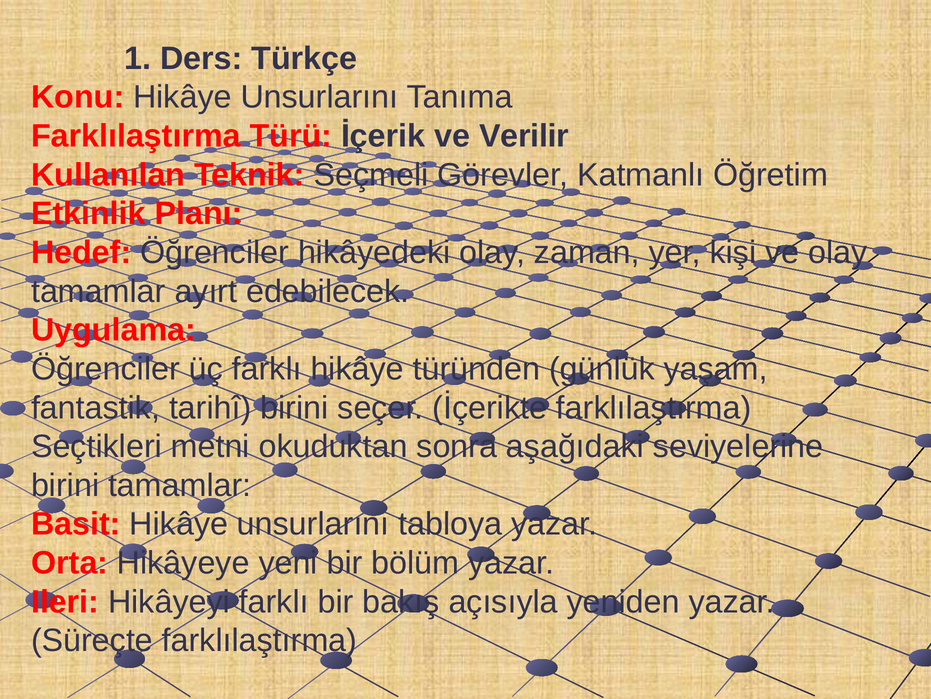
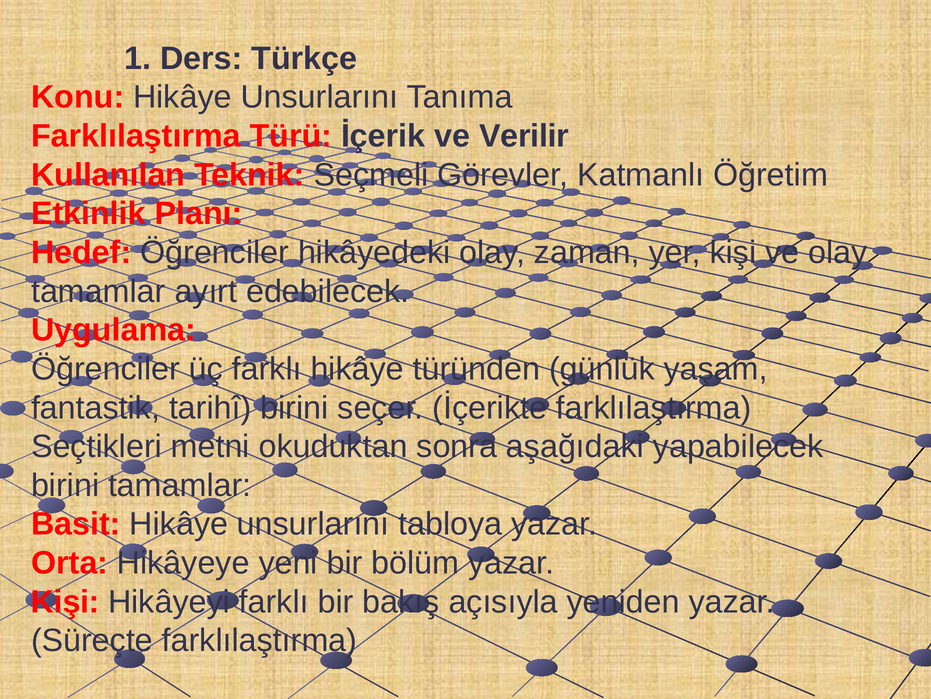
seviyelerine: seviyelerine -> yapabilecek (738, 446)
Ileri: Ileri -> Kişi (65, 601)
